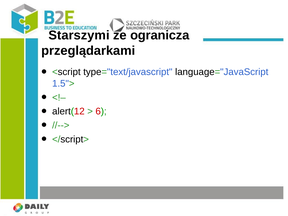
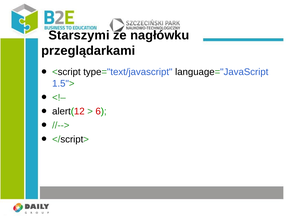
ogranicza: ogranicza -> nagłówku (160, 35)
